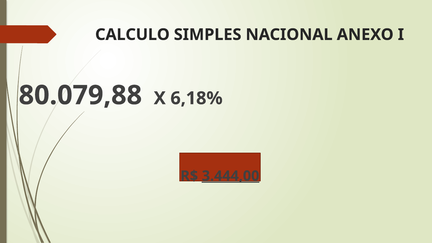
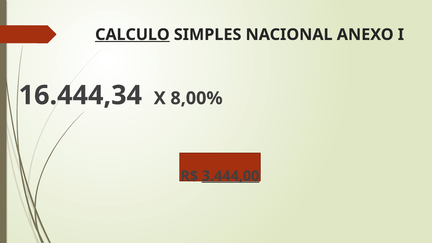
CALCULO underline: none -> present (132, 35)
80.079,88: 80.079,88 -> 16.444,34 (80, 95)
6,18%: 6,18% -> 8,00% (197, 98)
